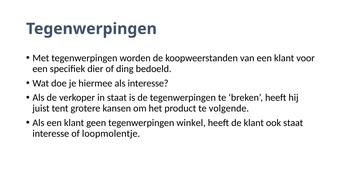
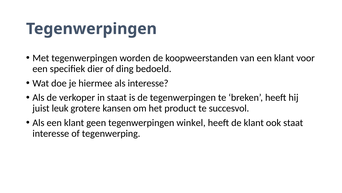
tent: tent -> leuk (60, 108)
volgende: volgende -> succesvol (229, 108)
loopmolentje: loopmolentje -> tegenwerping (111, 133)
